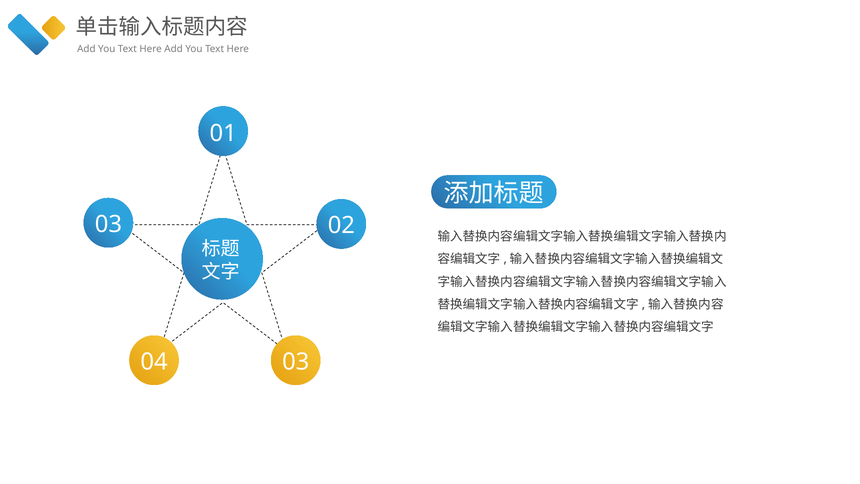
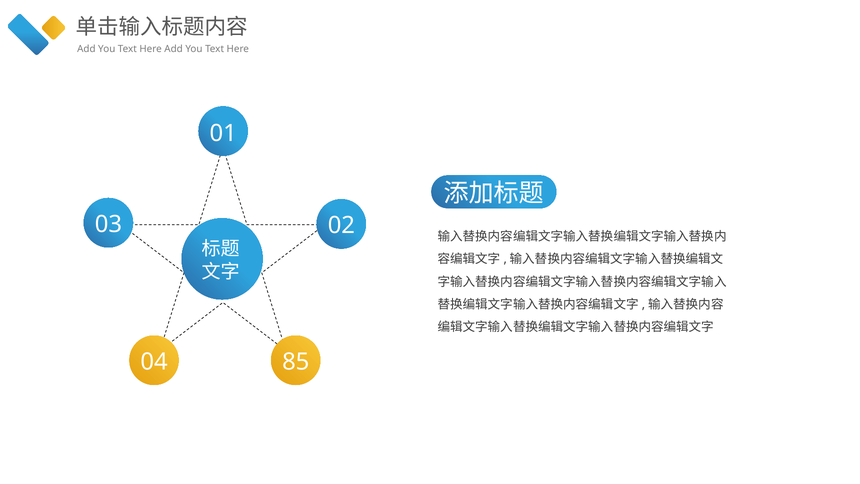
04 03: 03 -> 85 (296, 362)
